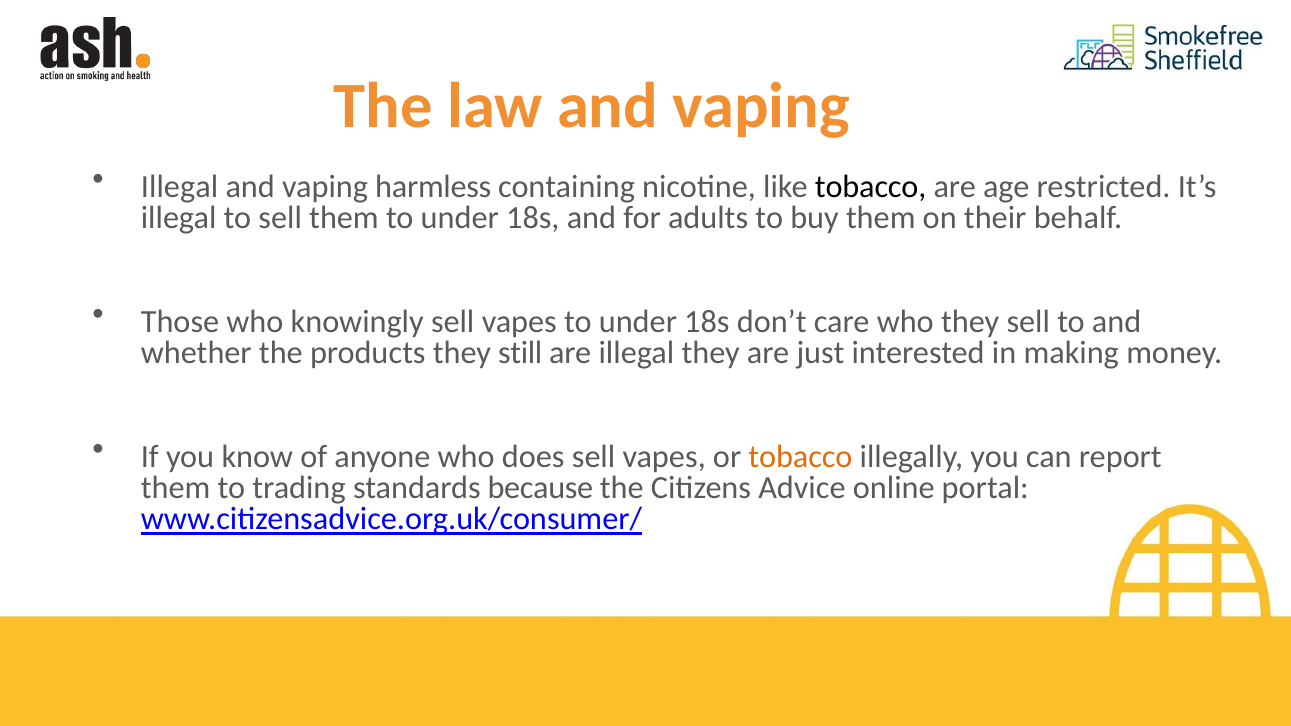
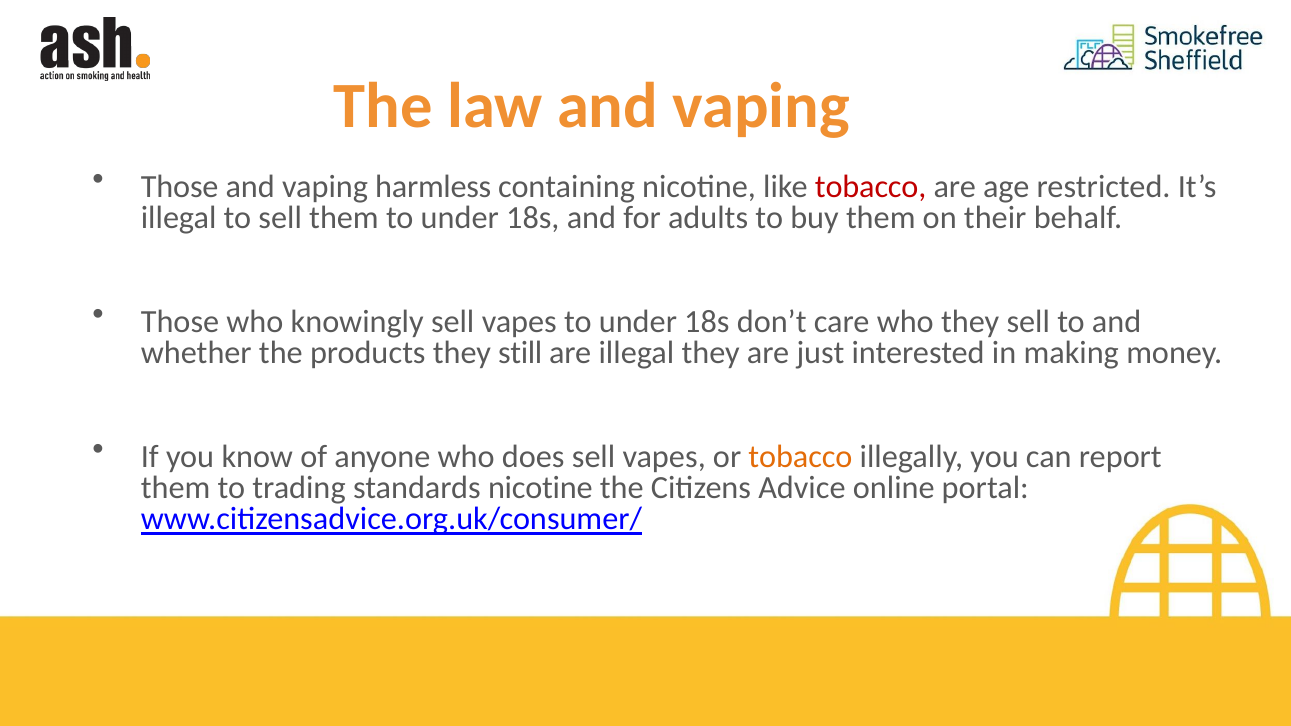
Illegal: Illegal -> Those (180, 187)
tobacco colour: black -> red (871, 187)
standards because: because -> nicotine (540, 488)
